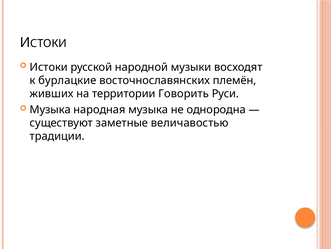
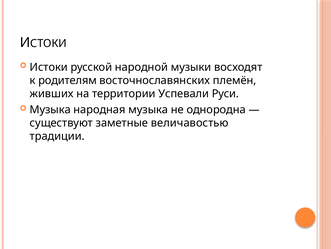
бурлацкие: бурлацкие -> родителям (68, 80)
Говорить: Говорить -> Успевали (184, 93)
